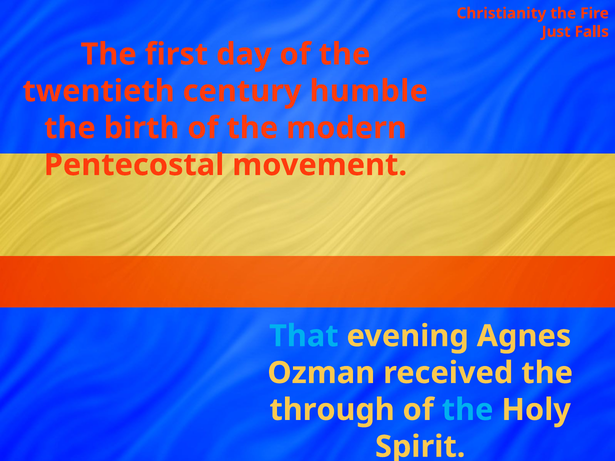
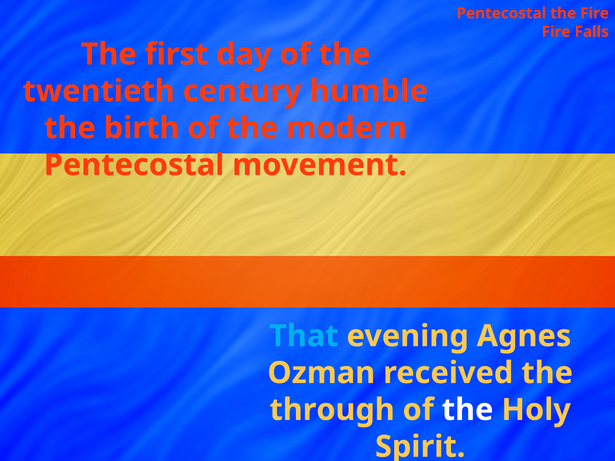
Christianity: Christianity -> Pentecostal (501, 13)
Just: Just -> Fire (556, 32)
the colour: light blue -> white (468, 410)
